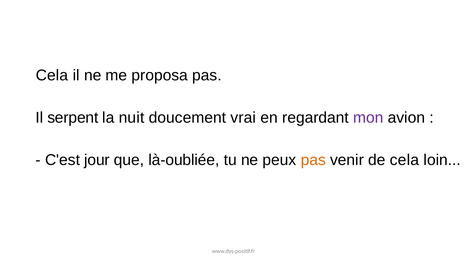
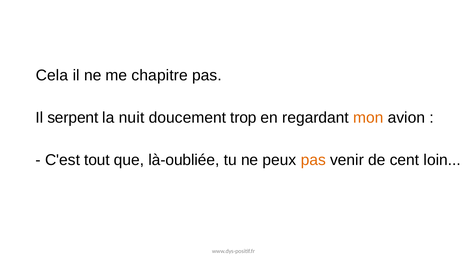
proposa: proposa -> chapitre (160, 75)
vrai: vrai -> trop (243, 118)
mon colour: purple -> orange (368, 118)
jour: jour -> tout (97, 160)
de cela: cela -> cent (405, 160)
